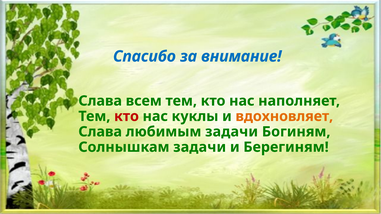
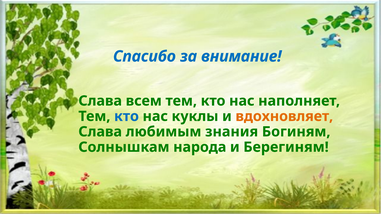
кто colour: red -> blue (126, 116)
любимым задачи: задачи -> знания (232, 132)
Солнышкам задачи: задачи -> народа (200, 147)
